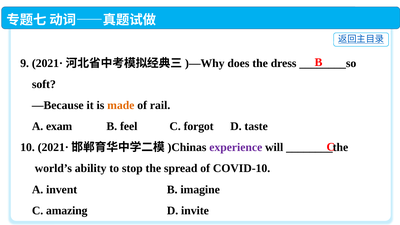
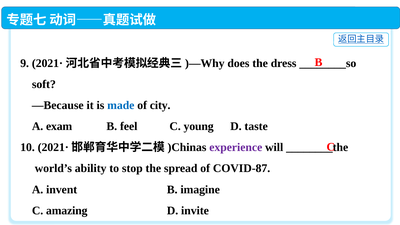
made colour: orange -> blue (121, 105)
rail: rail -> city (160, 105)
forgot: forgot -> young (199, 126)
COVID-10: COVID-10 -> COVID-87 (242, 168)
